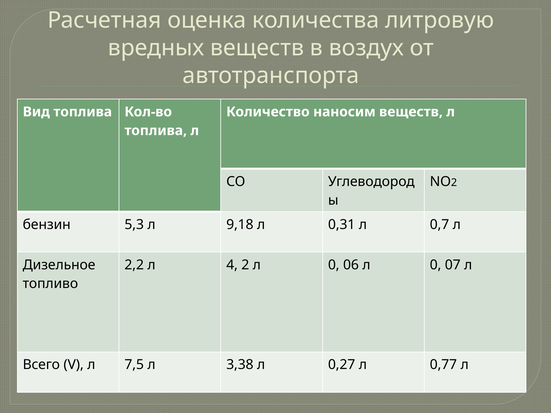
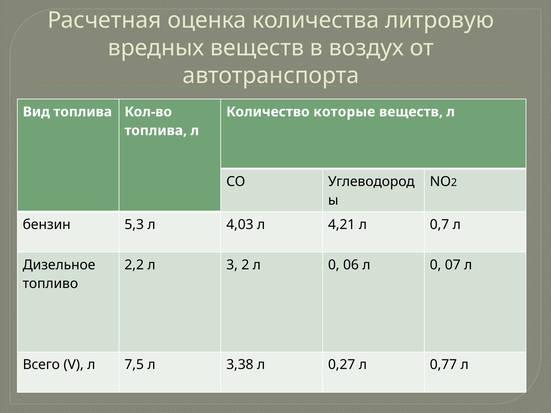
наносим: наносим -> которые (344, 112)
9,18: 9,18 -> 4,03 (240, 225)
0,31: 0,31 -> 4,21 (342, 225)
4: 4 -> 3 (232, 265)
